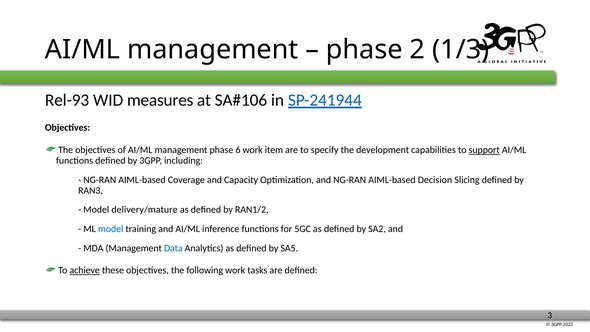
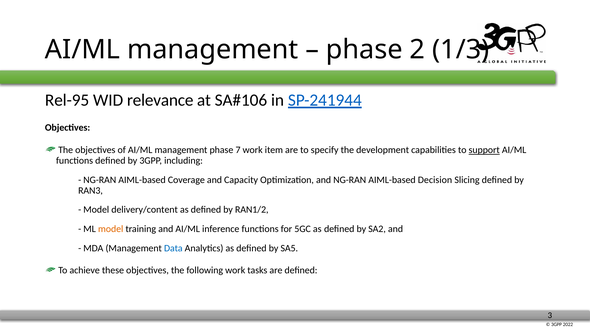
Rel-93: Rel-93 -> Rel-95 (67, 100)
measures: measures -> relevance (160, 100)
6: 6 -> 7 (238, 150)
delivery/mature: delivery/mature -> delivery/content (145, 210)
model colour: blue -> orange (111, 229)
achieve underline: present -> none (85, 270)
